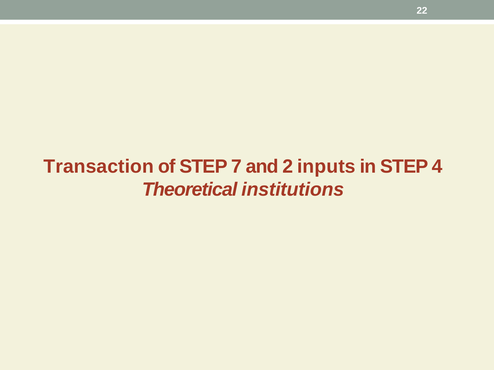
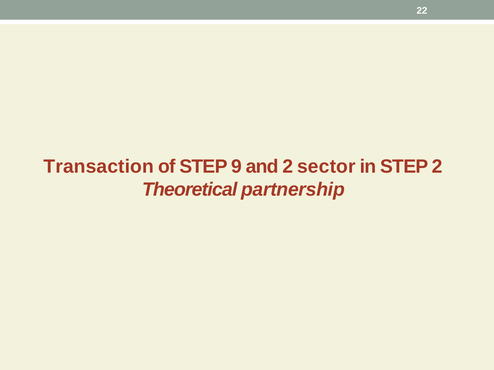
7: 7 -> 9 (236, 167)
inputs: inputs -> sector (326, 167)
STEP 4: 4 -> 2 (437, 167)
institutions: institutions -> partnership (293, 190)
